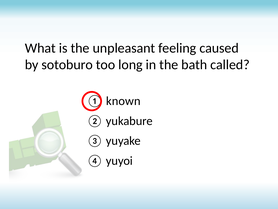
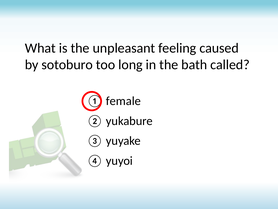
known: known -> female (123, 101)
